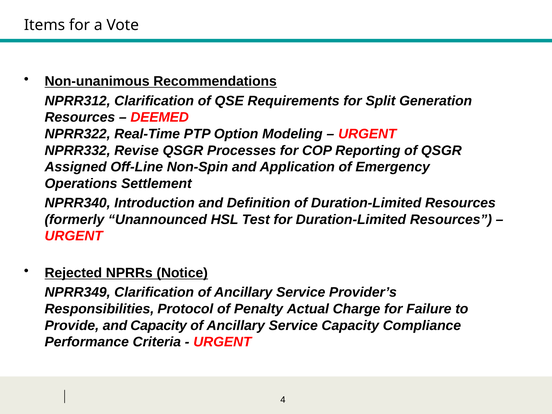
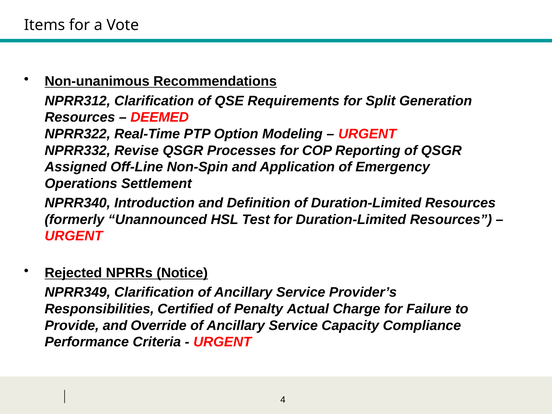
Protocol: Protocol -> Certified (185, 309)
and Capacity: Capacity -> Override (159, 326)
